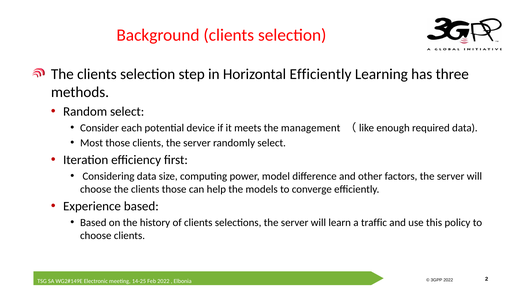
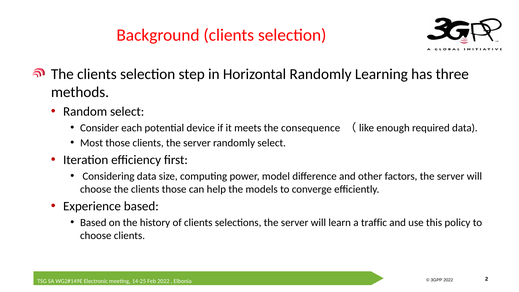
Horizontal Efficiently: Efficiently -> Randomly (321, 74)
management: management -> consequence (311, 128)
